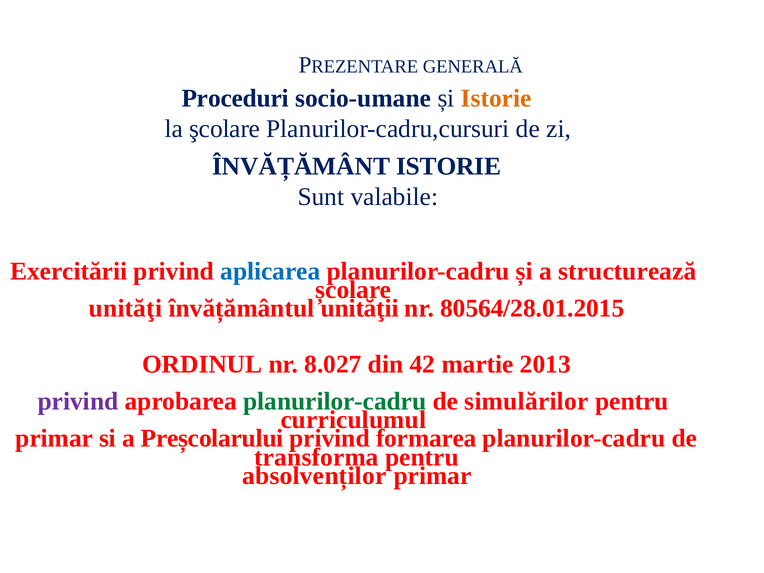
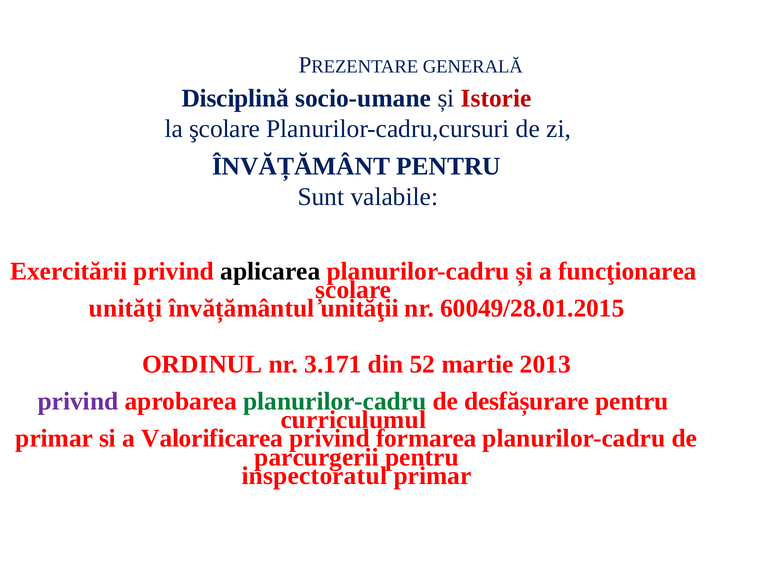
Proceduri: Proceduri -> Disciplină (235, 98)
Istorie colour: orange -> red (496, 98)
ÎNVĂȚĂMÂNT ISTORIE: ISTORIE -> PENTRU (449, 166)
aplicarea colour: blue -> black (270, 271)
structurează: structurează -> funcţionarea (627, 271)
80564/28.01.2015: 80564/28.01.2015 -> 60049/28.01.2015 (532, 308)
8.027: 8.027 -> 3.171 (333, 364)
42: 42 -> 52 (422, 364)
simulărilor: simulărilor -> desfășurare (527, 401)
Preșcolarului: Preșcolarului -> Valorificarea (212, 439)
transforma: transforma -> parcurgerii (317, 457)
absolvenților: absolvenților -> inspectoratul (314, 476)
